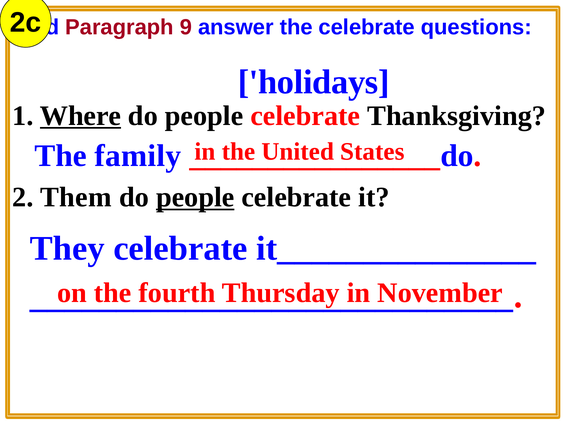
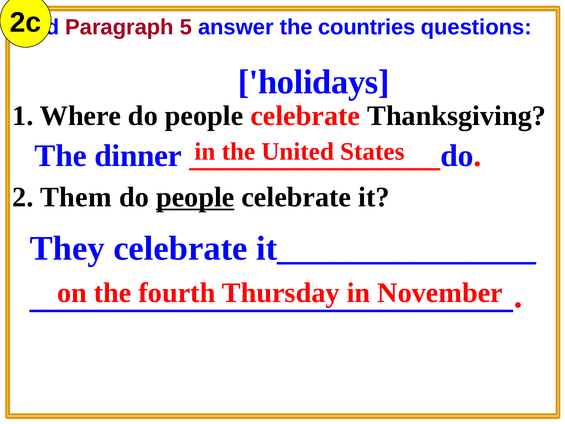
9: 9 -> 5 (186, 27)
the celebrate: celebrate -> countries (367, 27)
Where underline: present -> none (80, 116)
family: family -> dinner (138, 156)
